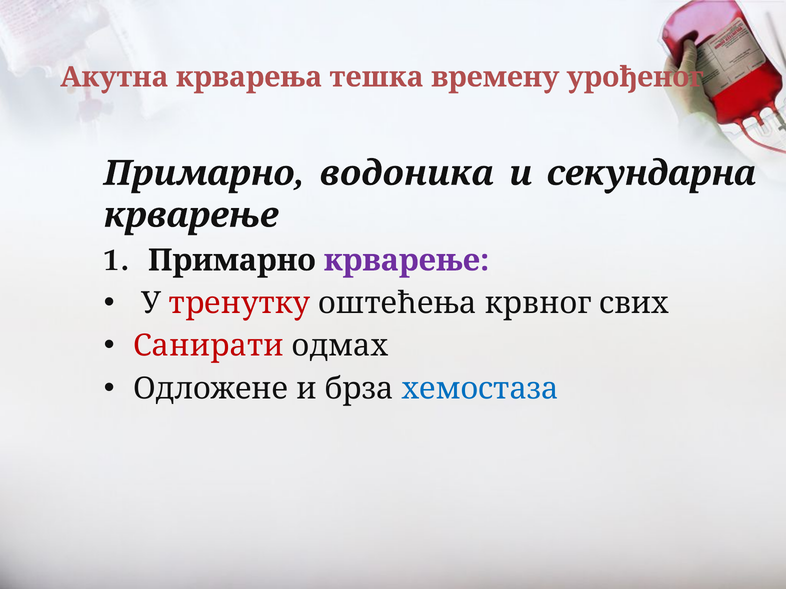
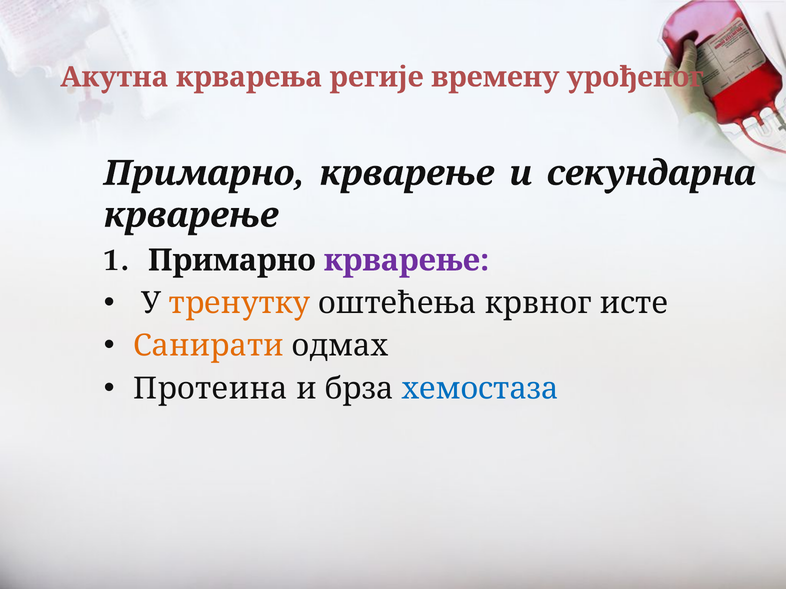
тешка: тешка -> регије (377, 77)
водоника: водоника -> крварење (407, 173)
тренутку colour: red -> orange (240, 303)
свих: свих -> исте (634, 303)
Санирати colour: red -> orange (209, 346)
Одложене: Одложене -> Протеина (211, 389)
